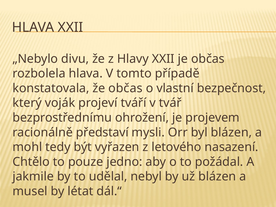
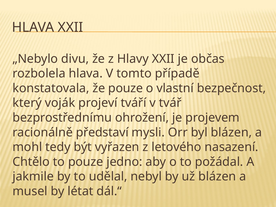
že občas: občas -> pouze (126, 88)
